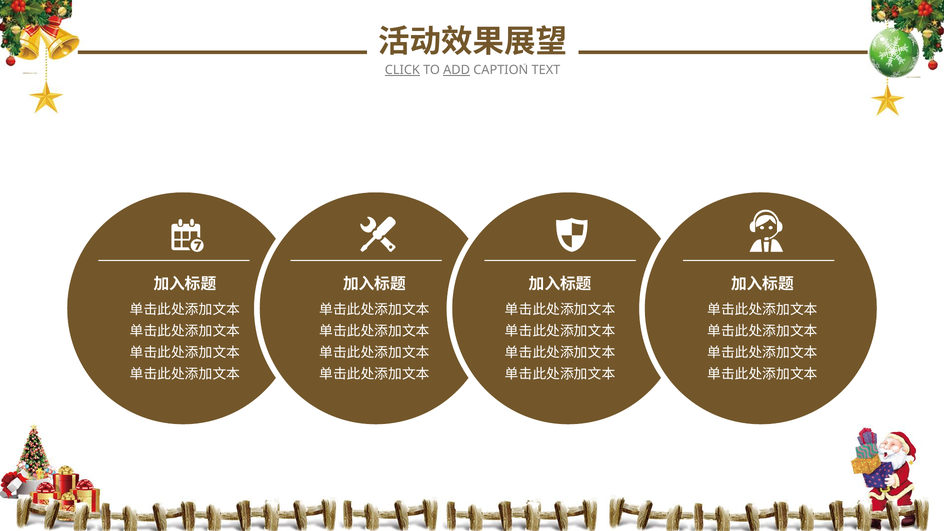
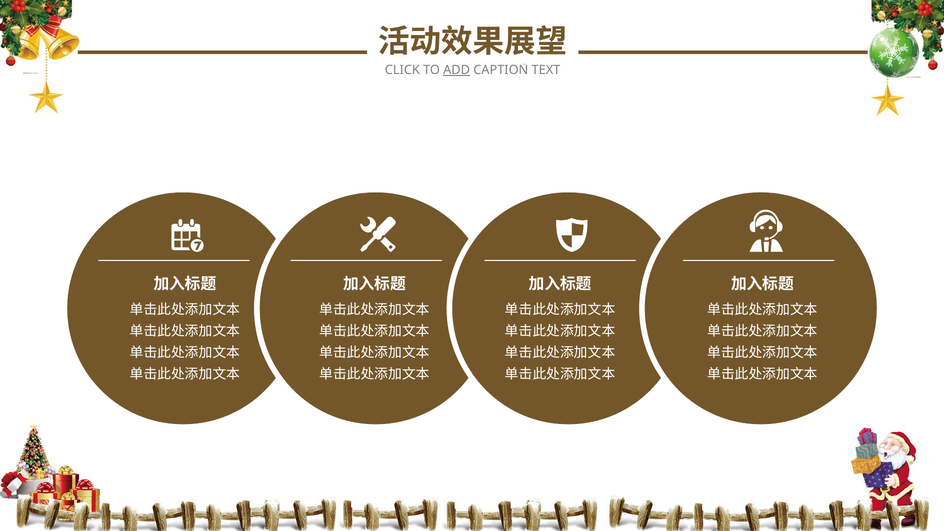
CLICK underline: present -> none (402, 70)
